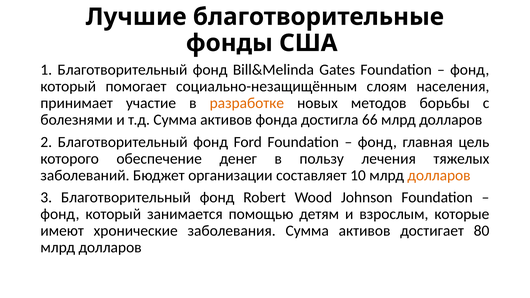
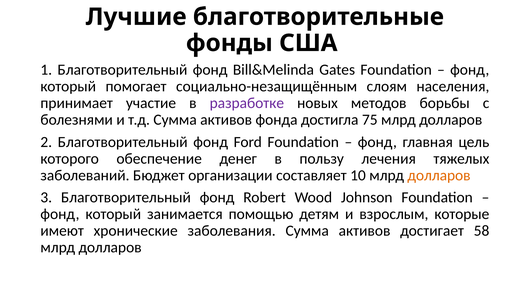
разработке colour: orange -> purple (247, 103)
66: 66 -> 75 (370, 120)
80: 80 -> 58 (482, 231)
